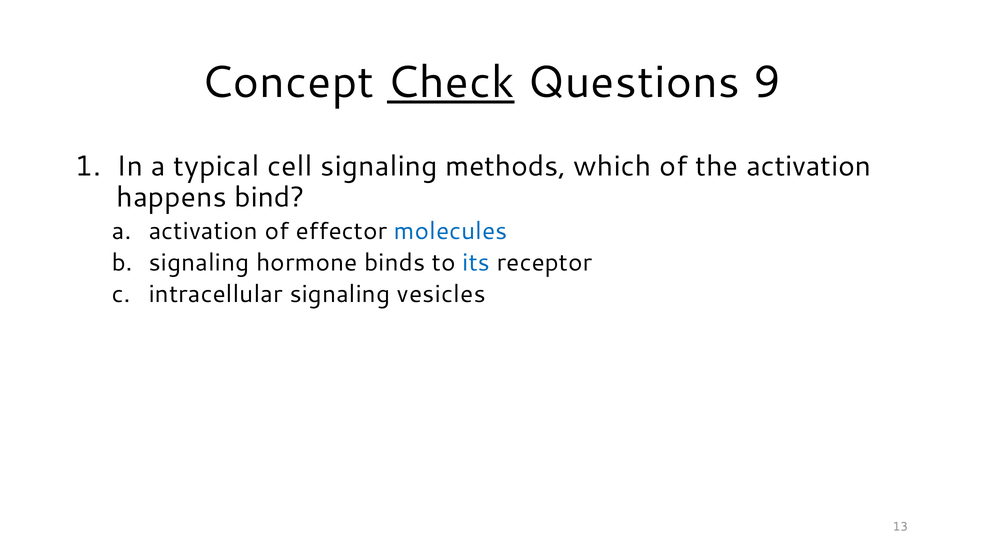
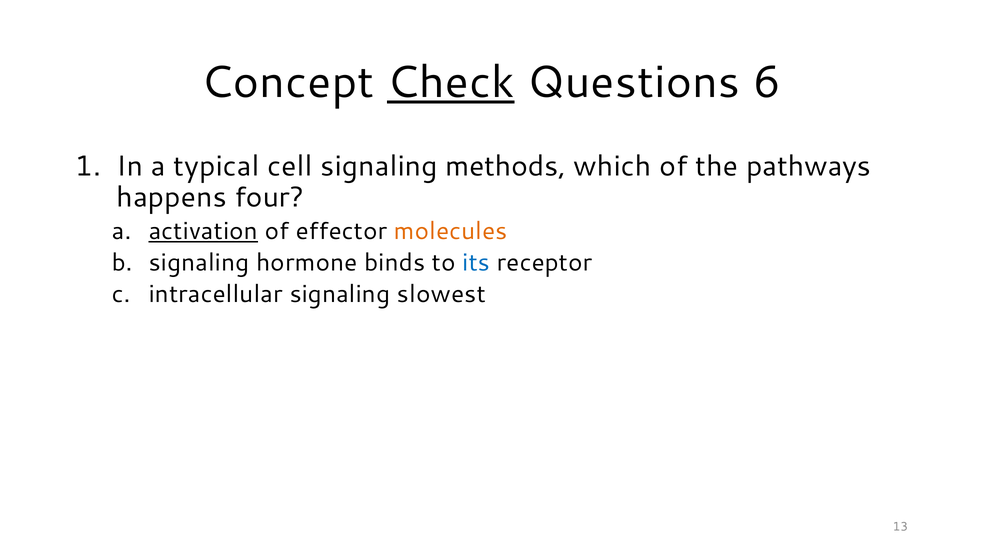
9: 9 -> 6 (767, 83)
the activation: activation -> pathways (809, 166)
bind: bind -> four (270, 197)
activation underline: none -> present (203, 231)
molecules colour: blue -> orange (451, 231)
vesicles: vesicles -> slowest (442, 294)
